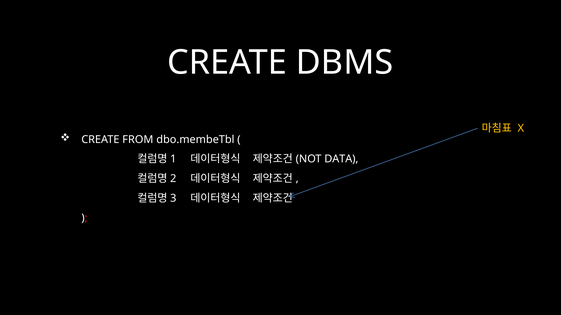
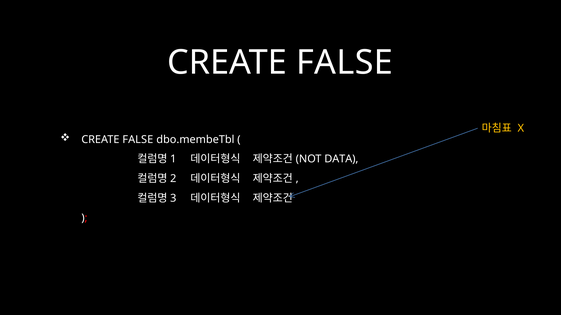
DBMS: DBMS -> FALSE (344, 63)
FROM: FROM -> FALSE (138, 140)
